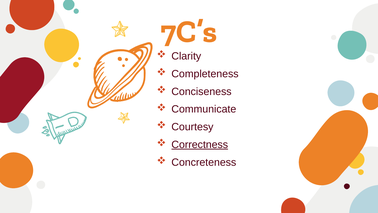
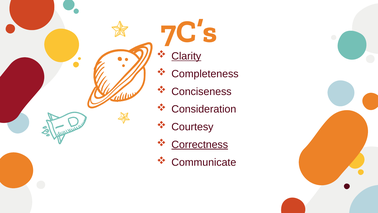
Clarity underline: none -> present (186, 56)
Communicate: Communicate -> Consideration (204, 109)
Concreteness: Concreteness -> Communicate (204, 162)
